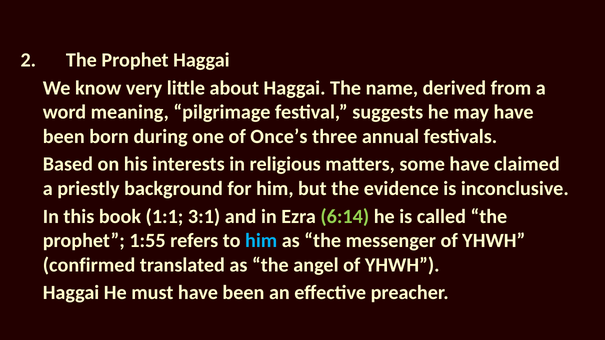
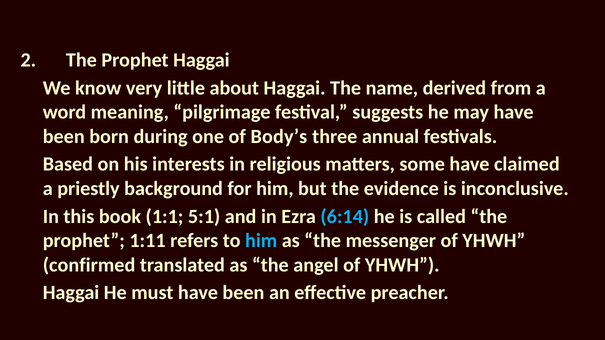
Once’s: Once’s -> Body’s (279, 137)
3:1: 3:1 -> 5:1 (204, 217)
6:14 colour: light green -> light blue (345, 217)
1:55: 1:55 -> 1:11 (147, 241)
